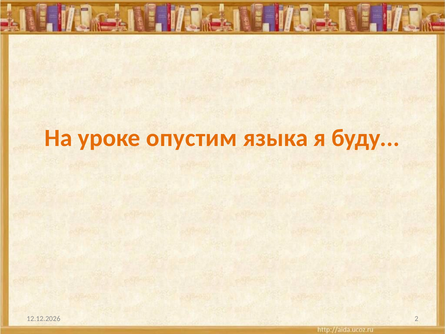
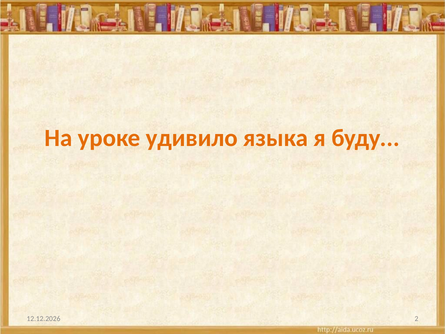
опустим: опустим -> удивило (192, 138)
